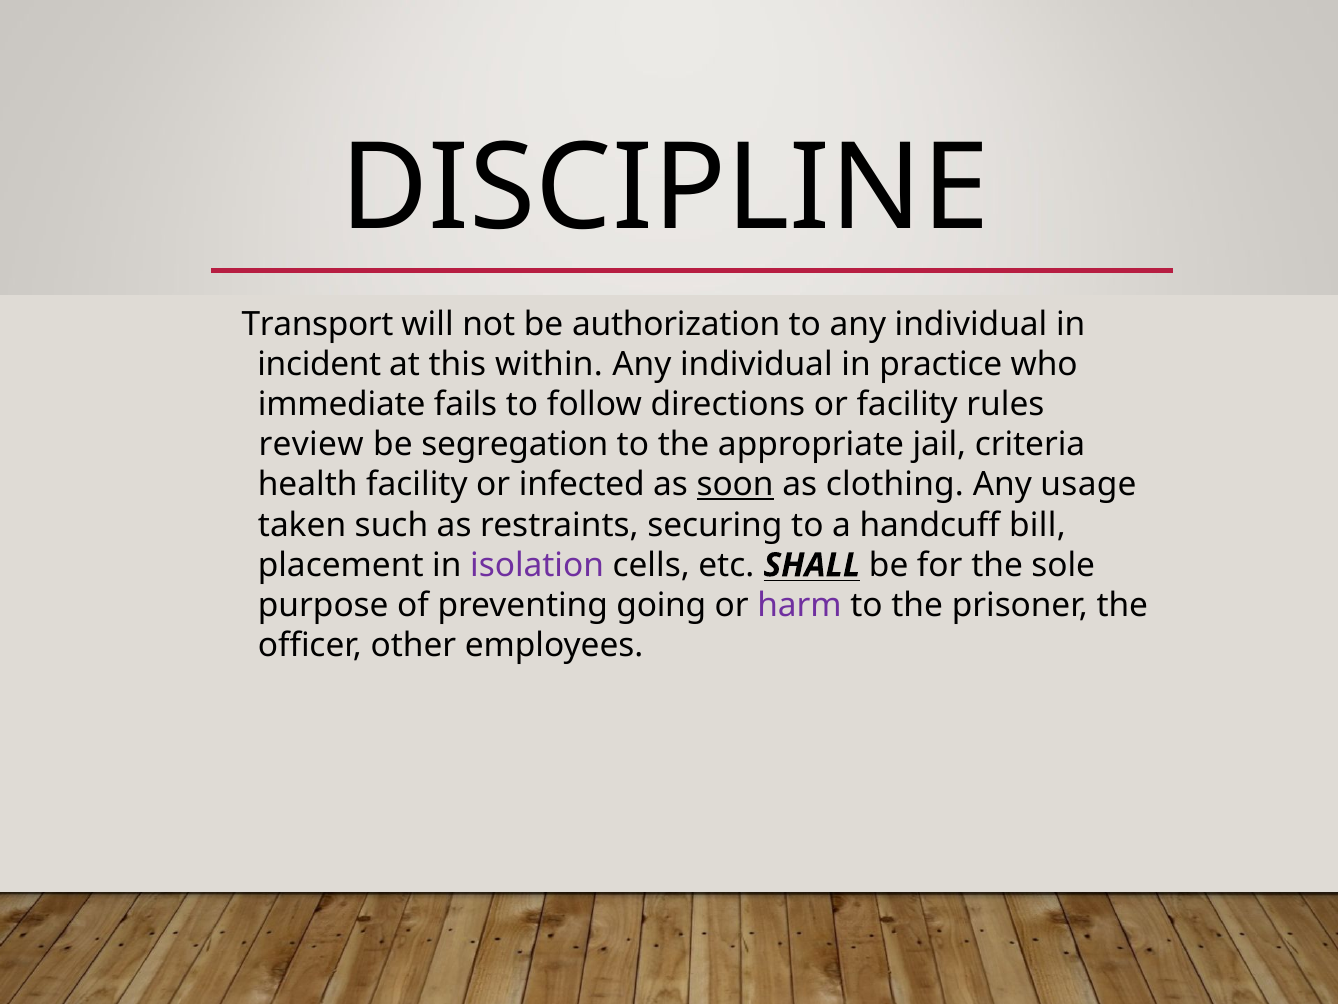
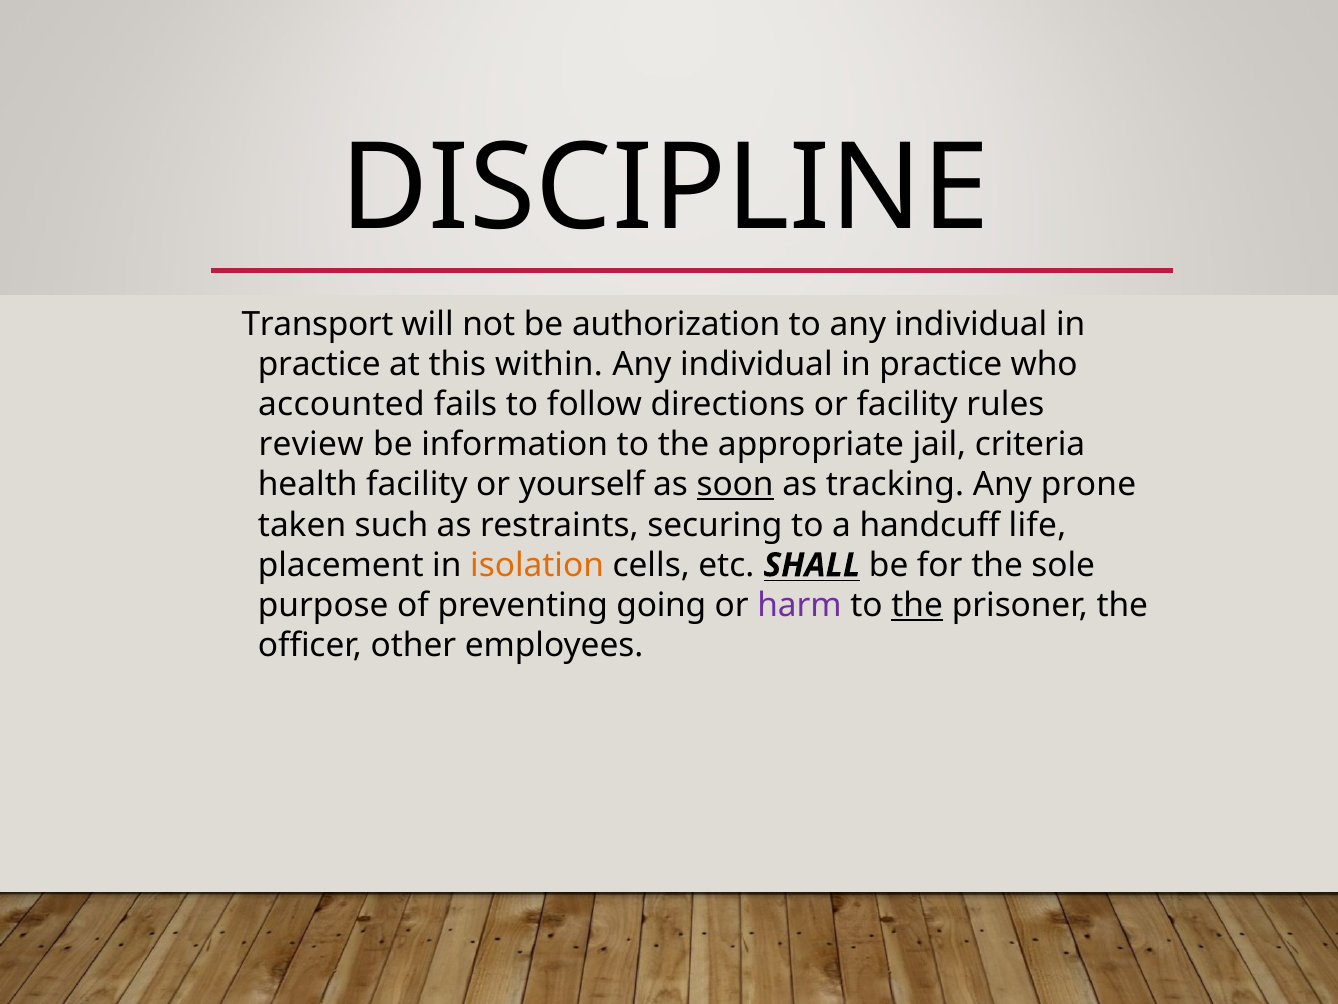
incident: incident -> practice (319, 364)
immediate: immediate -> accounted (341, 404)
segregation: segregation -> information (515, 445)
infected: infected -> yourself (582, 485)
clothing: clothing -> tracking (895, 485)
usage: usage -> prone (1089, 485)
bill: bill -> life (1037, 525)
isolation colour: purple -> orange (537, 565)
the underline: none -> present (917, 605)
